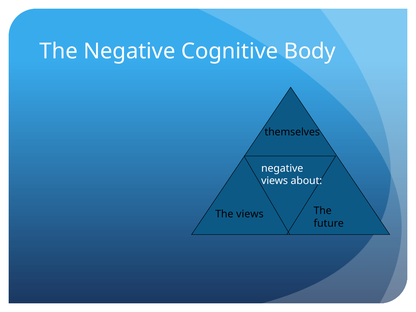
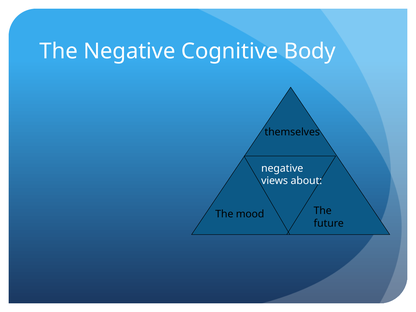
The views: views -> mood (250, 214)
